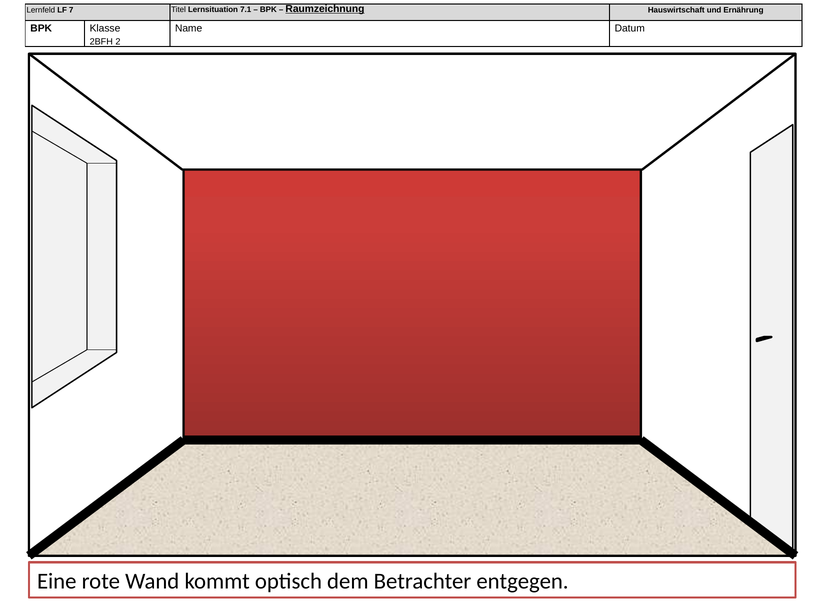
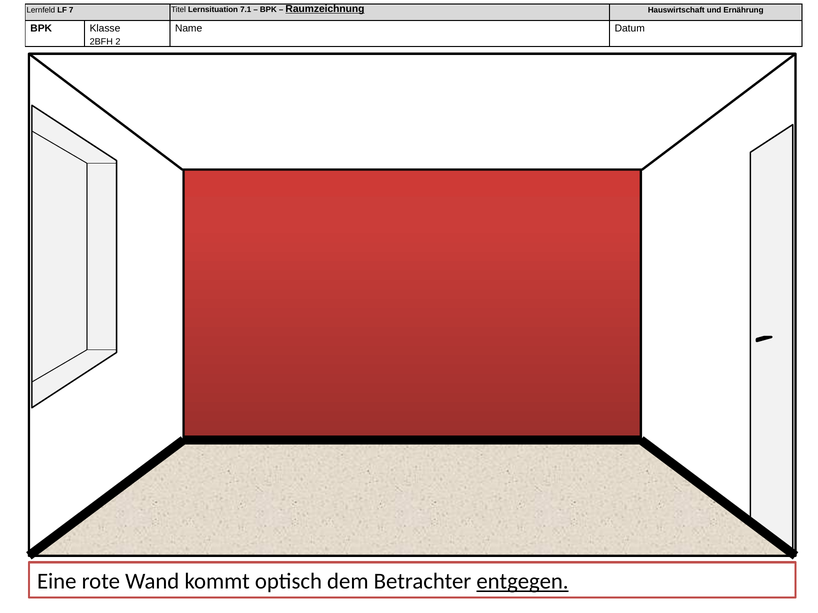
entgegen underline: none -> present (523, 582)
